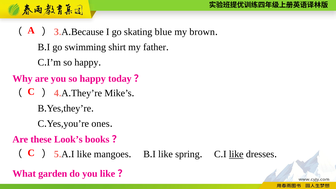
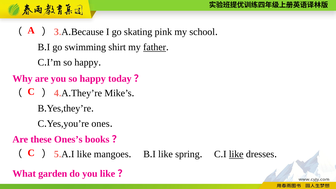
blue: blue -> pink (163, 32)
brown: brown -> school (202, 32)
father underline: none -> present (155, 47)
Look’s: Look’s -> Ones’s (68, 139)
